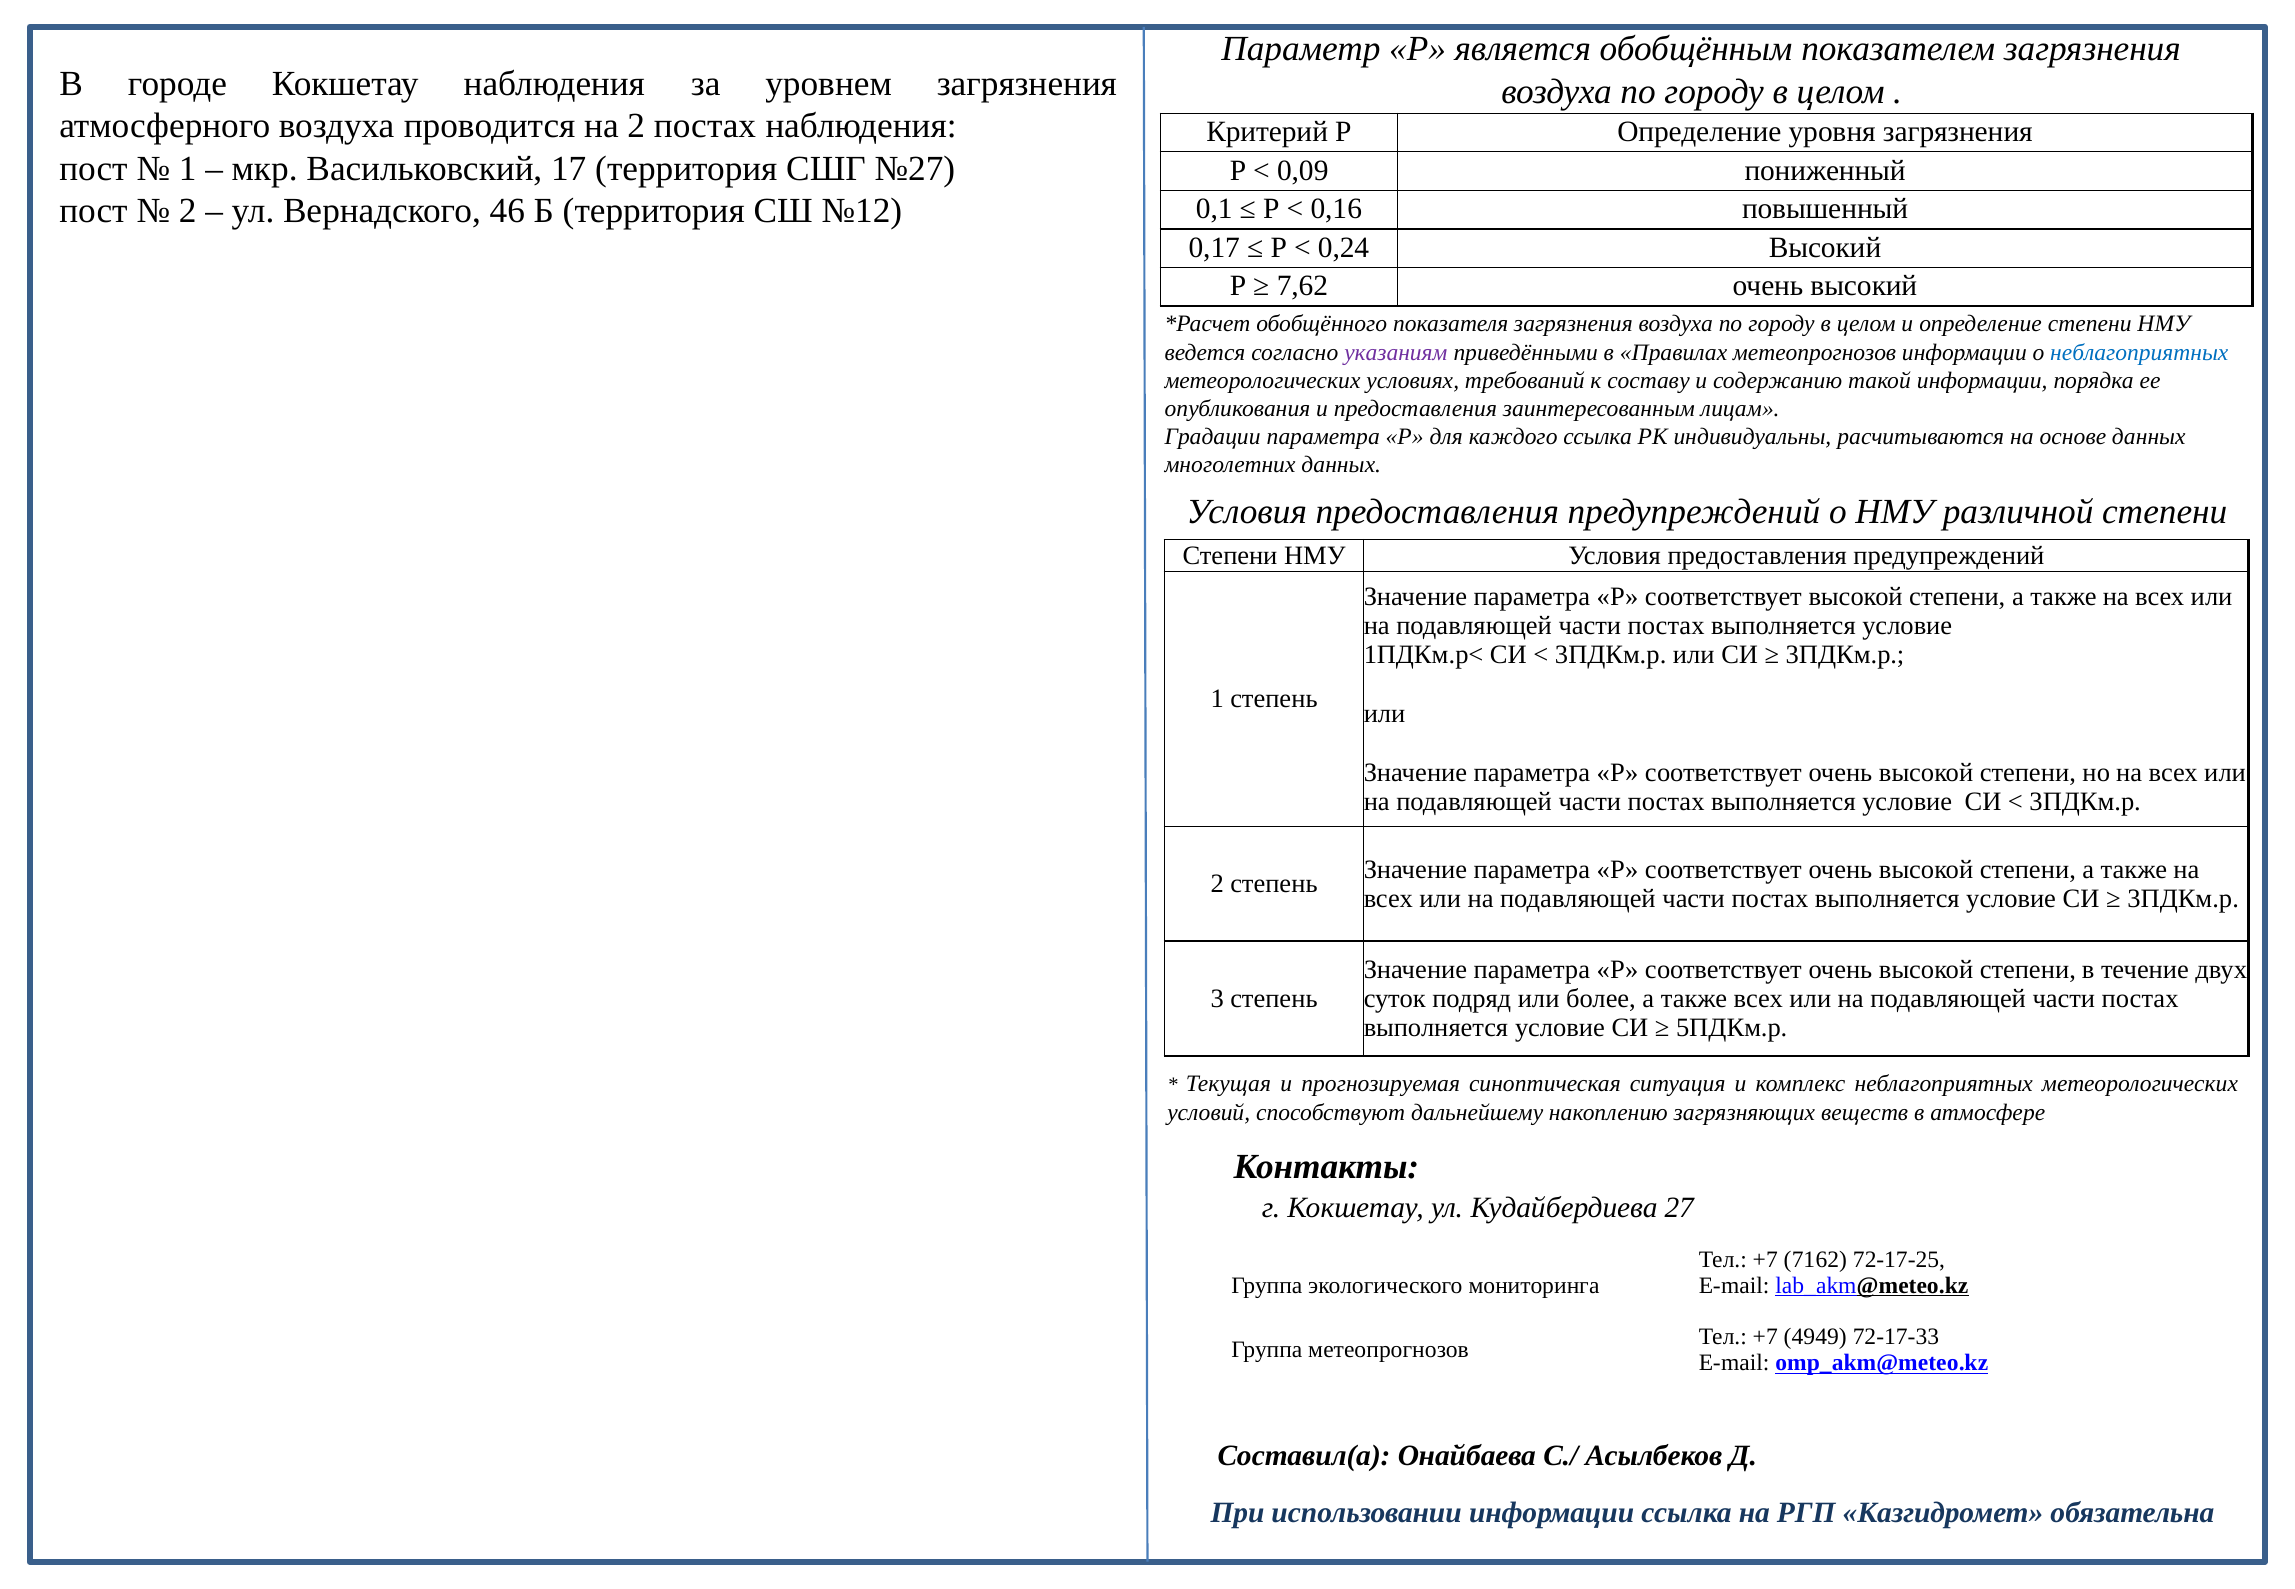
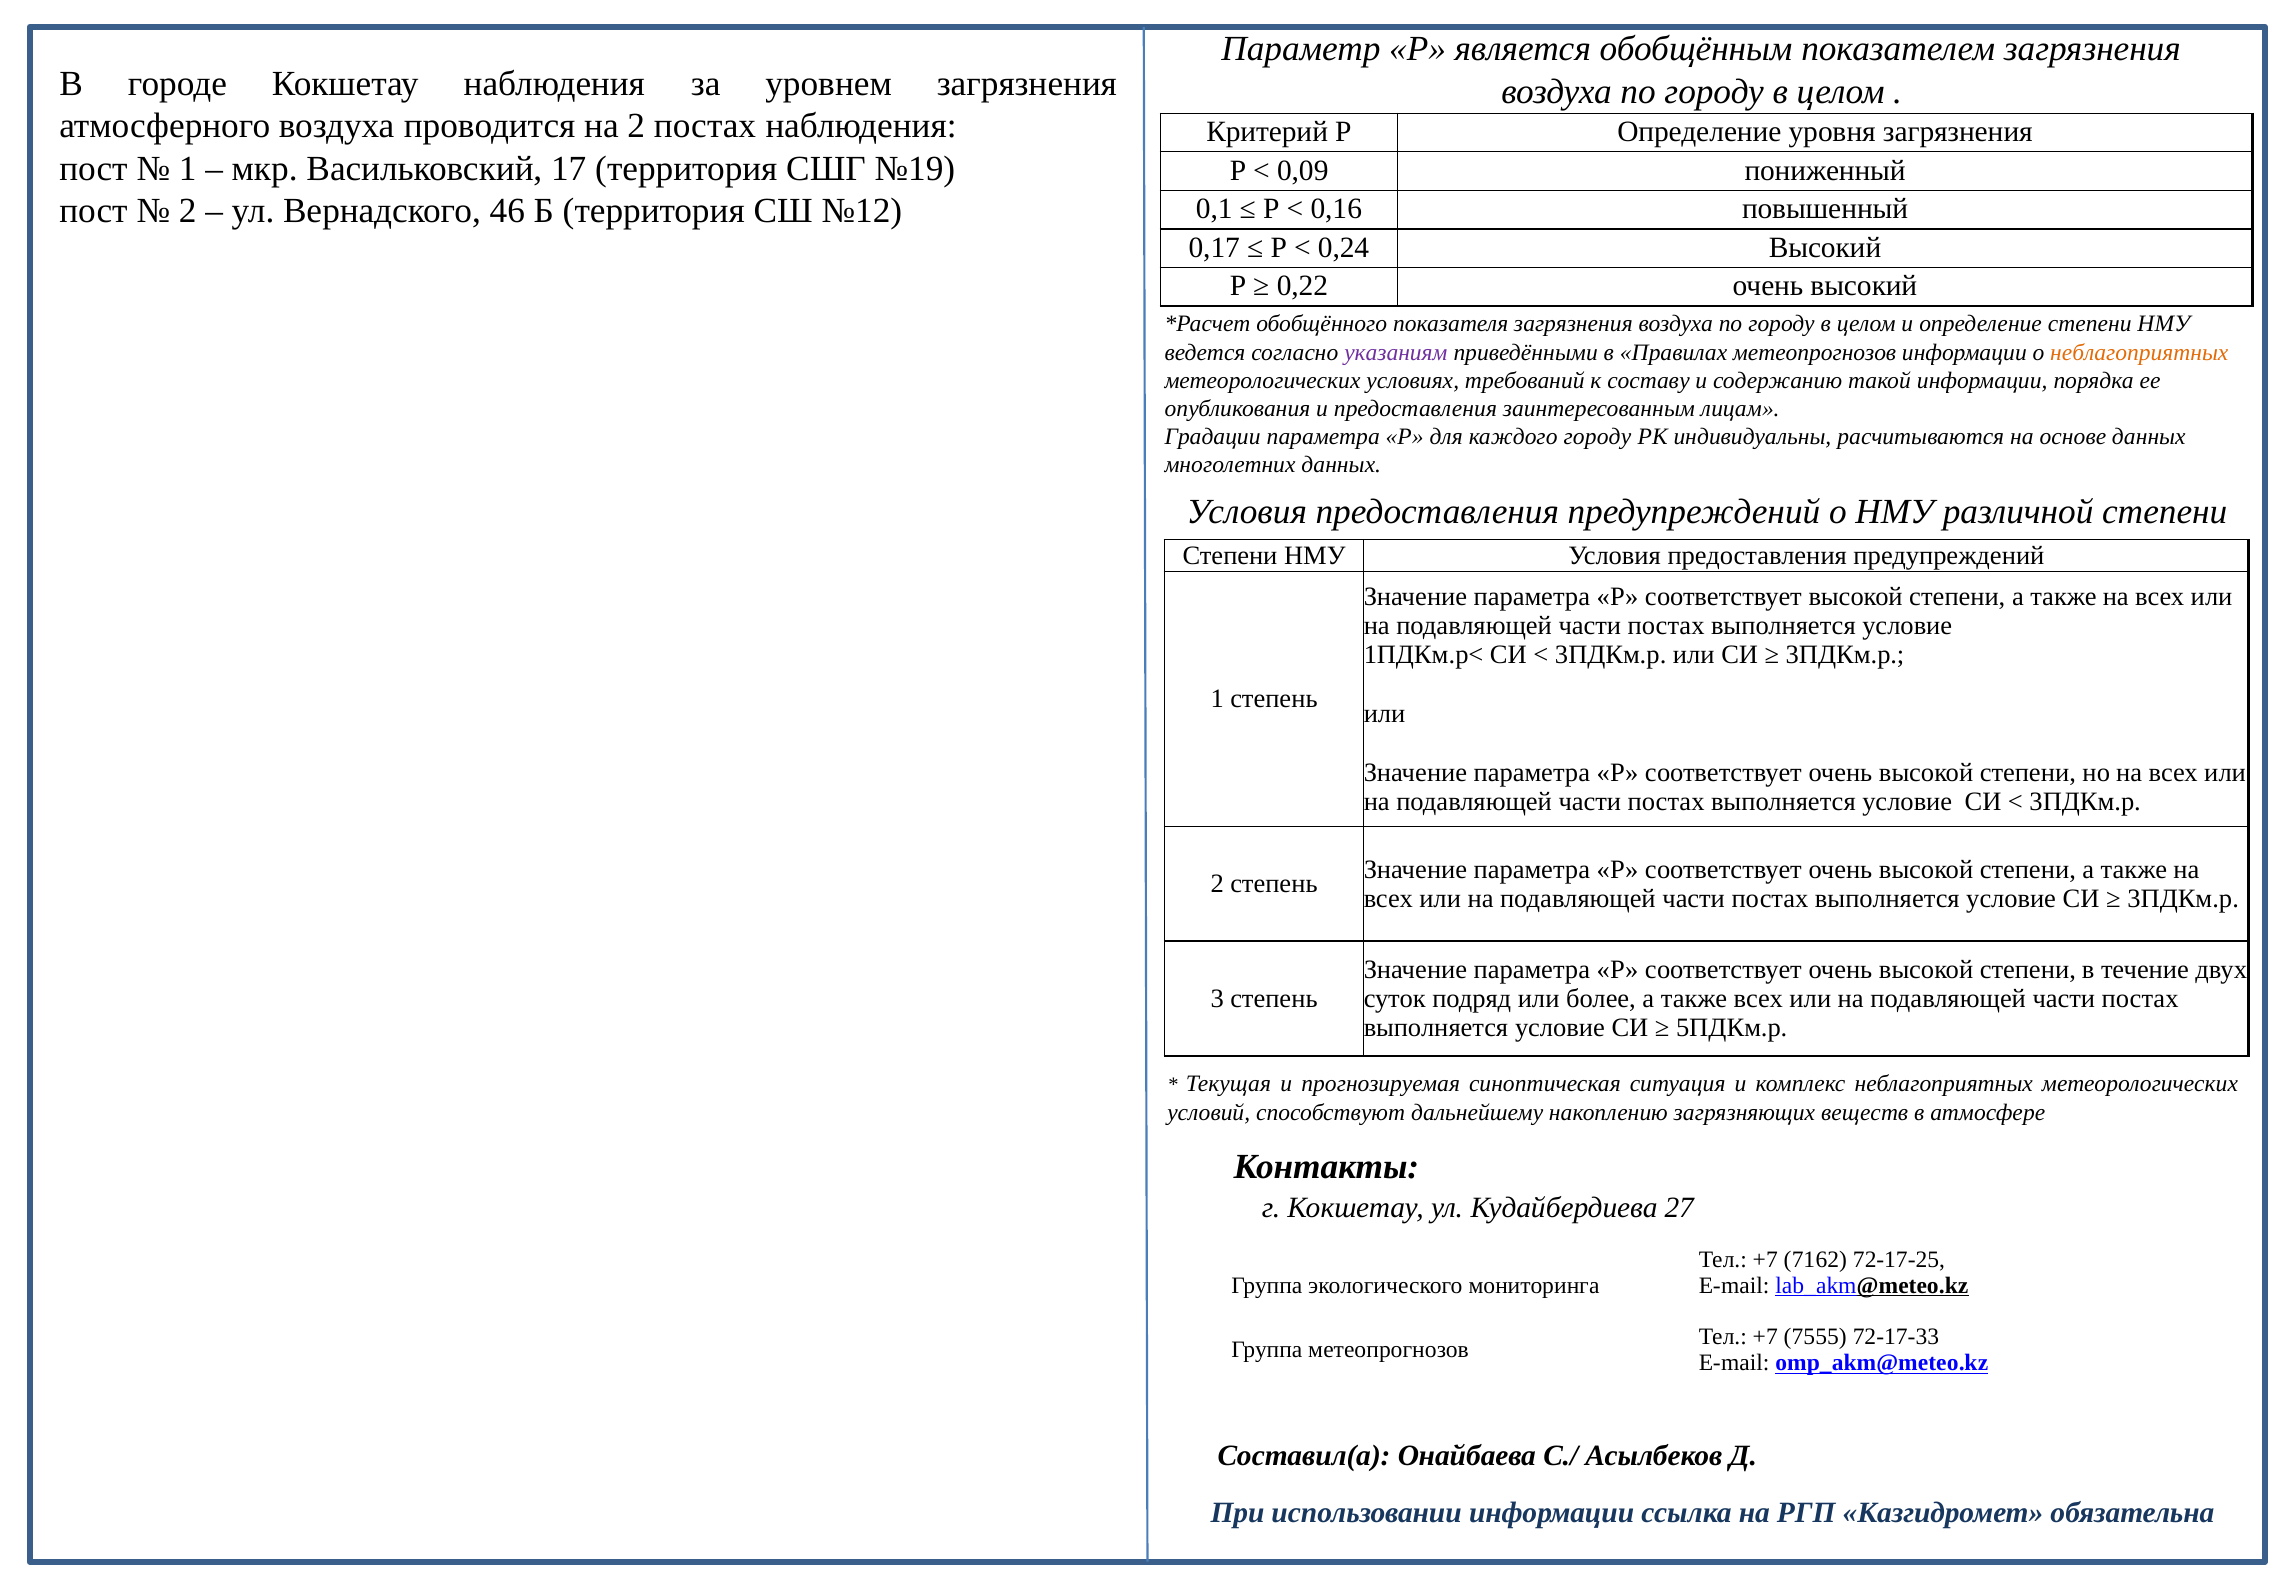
№27: №27 -> №19 (915, 168)
7,62: 7,62 -> 0,22 (1302, 286)
неблагоприятных colour: blue -> orange (2139, 352)
каждого ссылка: ссылка -> городу (1597, 437)
4949: 4949 -> 7555 (1815, 1337)
